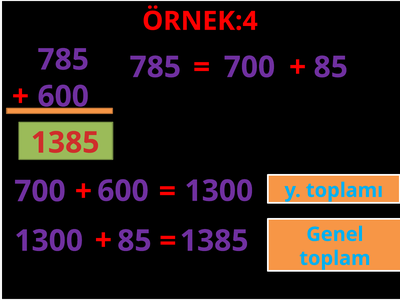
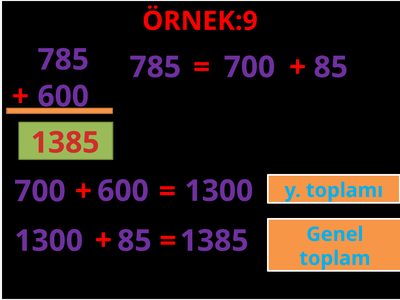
ÖRNEK:4: ÖRNEK:4 -> ÖRNEK:9 (200, 21)
